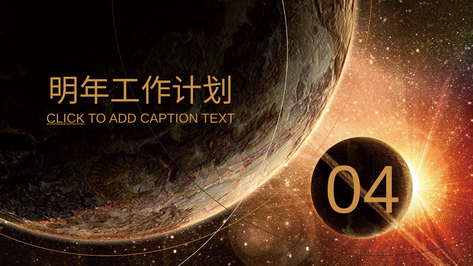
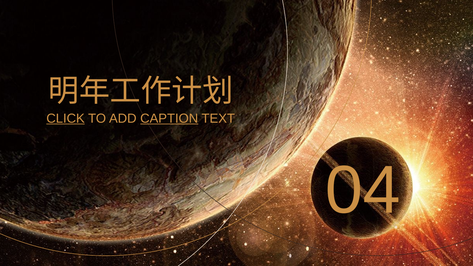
CAPTION underline: none -> present (169, 118)
